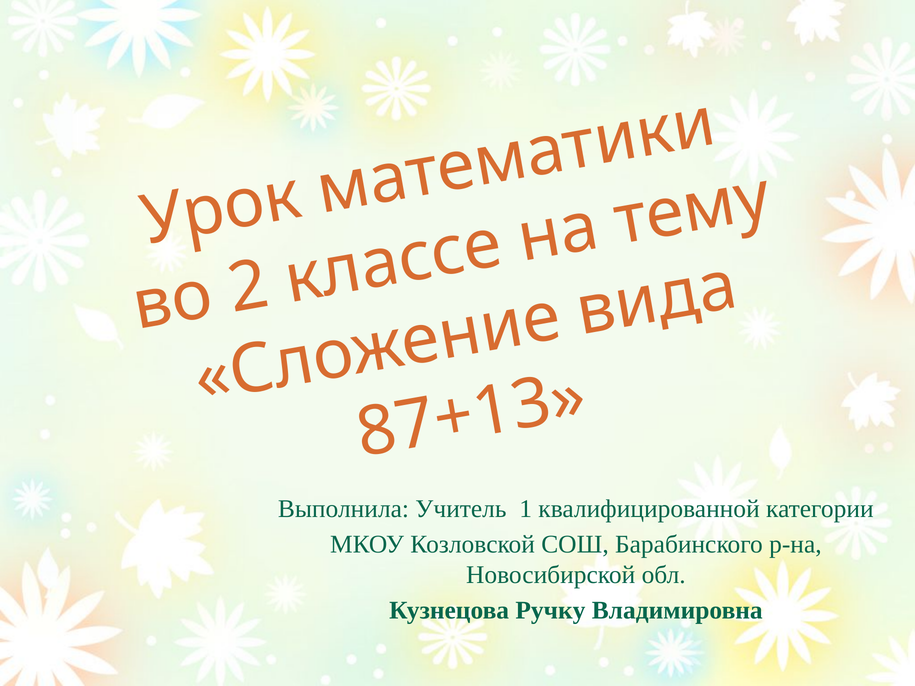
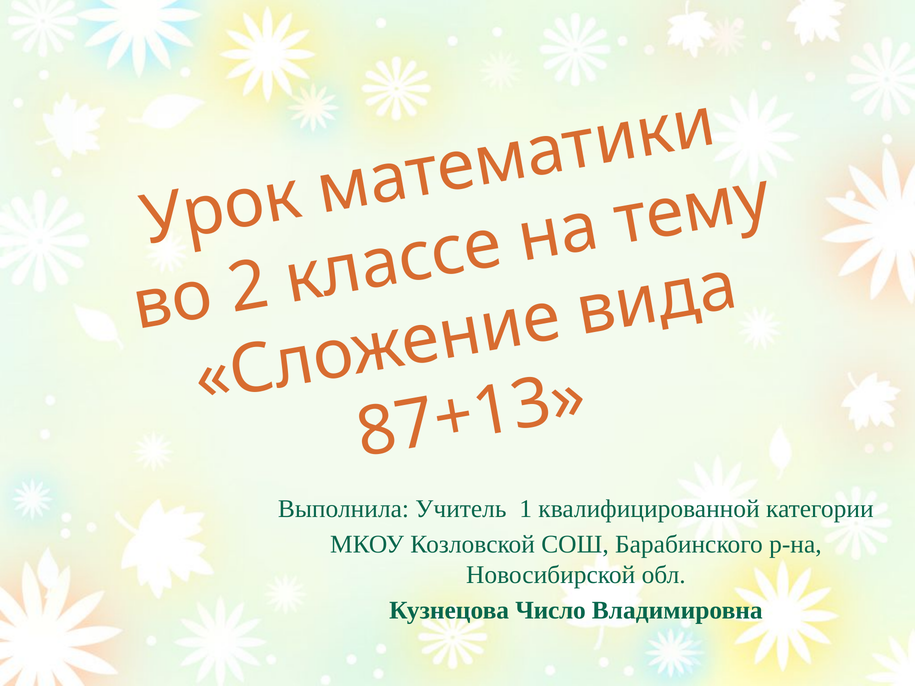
Ручку: Ручку -> Число (551, 611)
